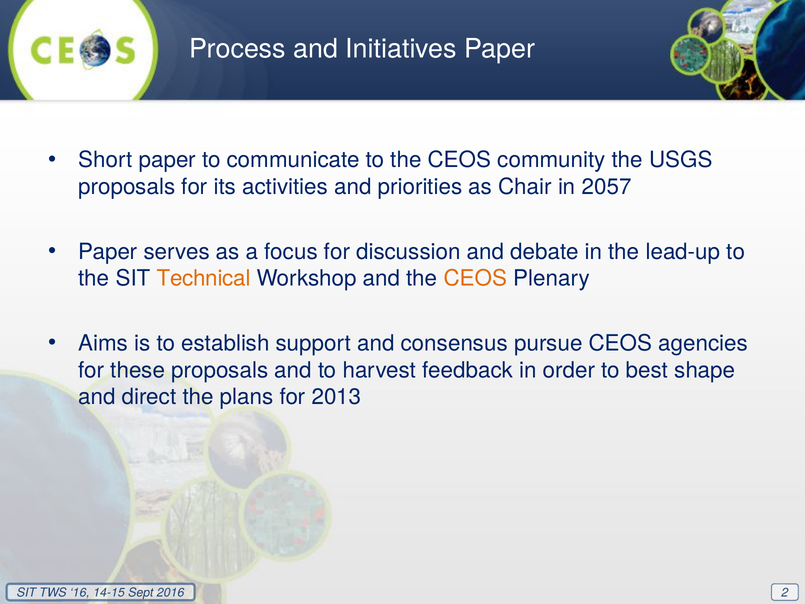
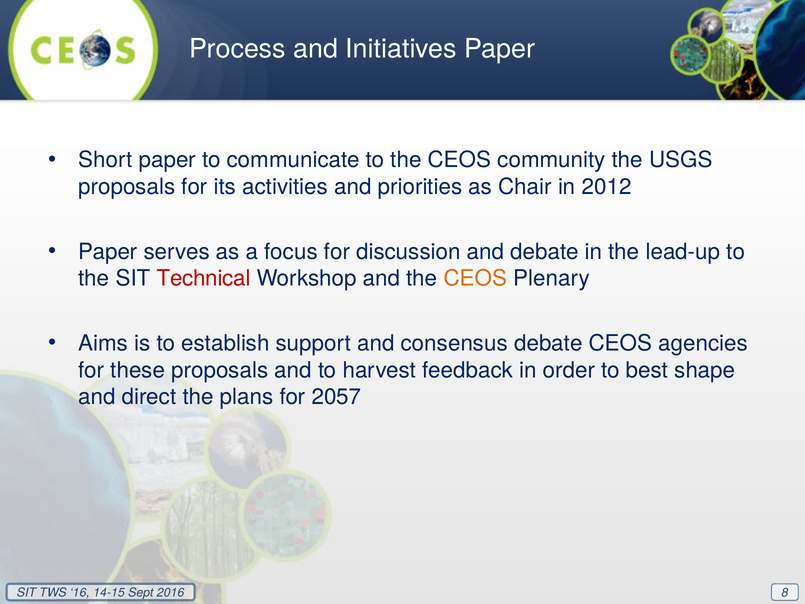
2057: 2057 -> 2012 (607, 187)
Technical colour: orange -> red (204, 278)
consensus pursue: pursue -> debate (548, 343)
2013: 2013 -> 2057 (336, 397)
2: 2 -> 8 (785, 593)
